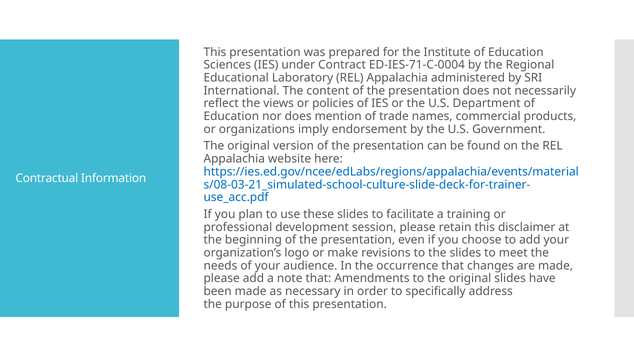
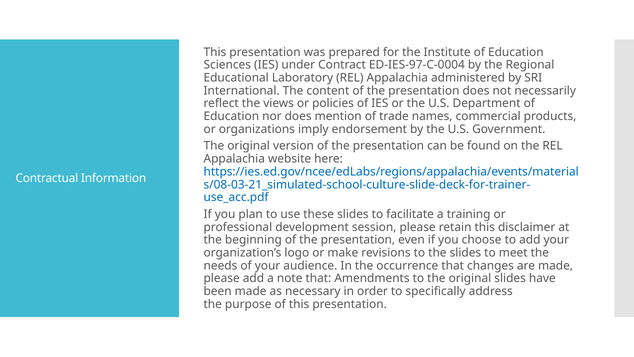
ED-IES-71-C-0004: ED-IES-71-C-0004 -> ED-IES-97-C-0004 (417, 65)
